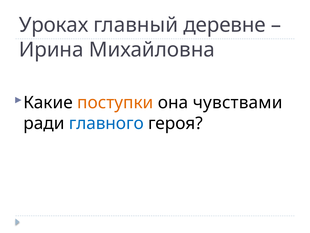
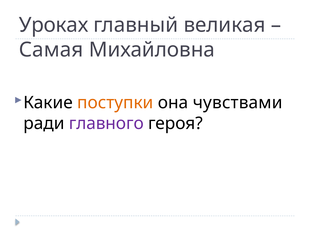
деревне: деревне -> великая (225, 25)
Ирина: Ирина -> Самая (51, 50)
главного colour: blue -> purple (106, 123)
